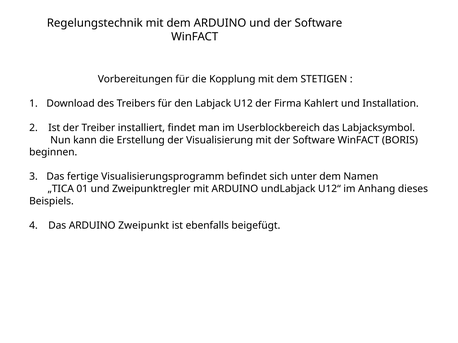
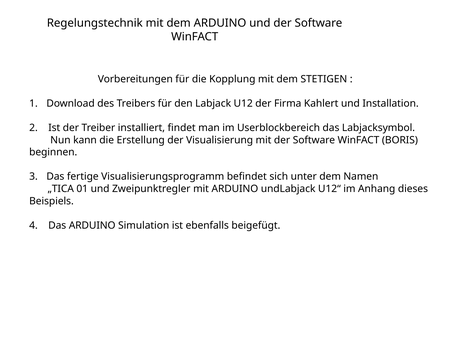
Zweipunkt: Zweipunkt -> Simulation (144, 226)
